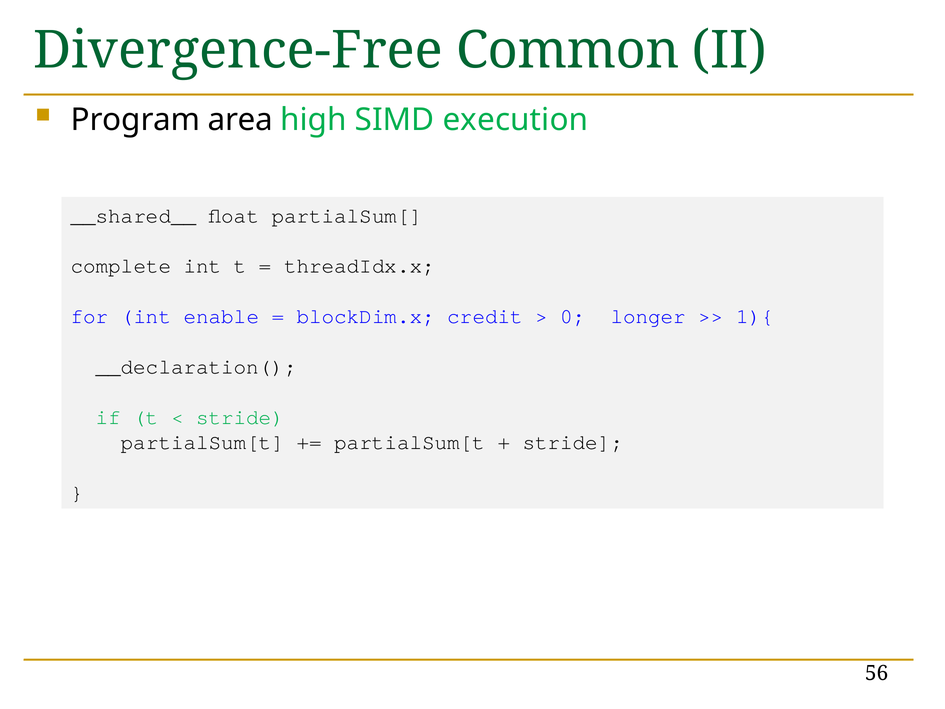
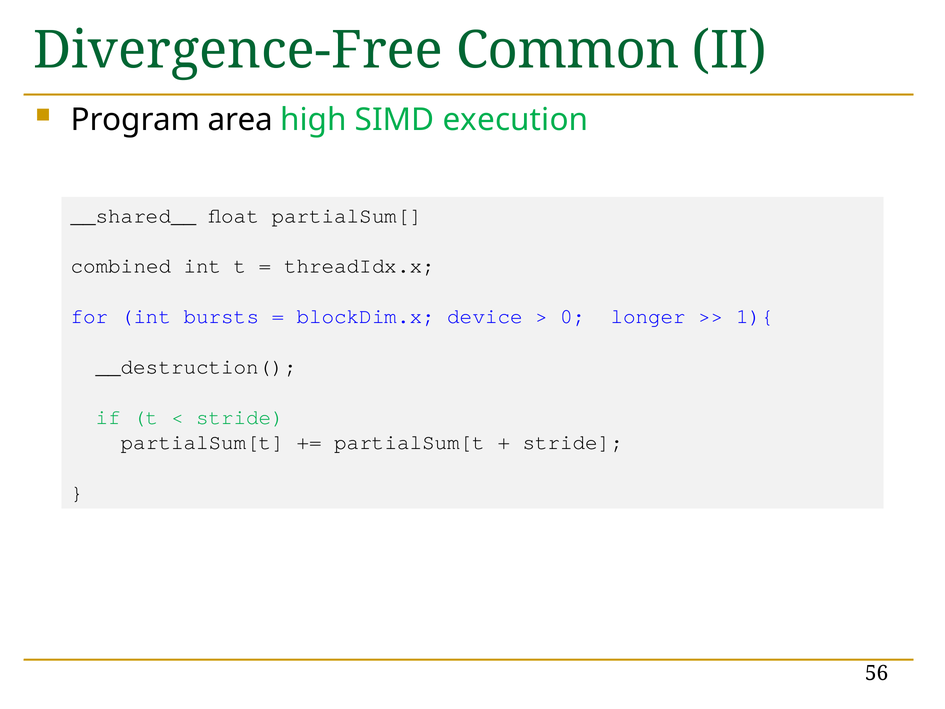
complete: complete -> combined (121, 266)
enable: enable -> bursts (221, 316)
credit: credit -> device (485, 316)
__declaration(: __declaration( -> __destruction( (196, 367)
